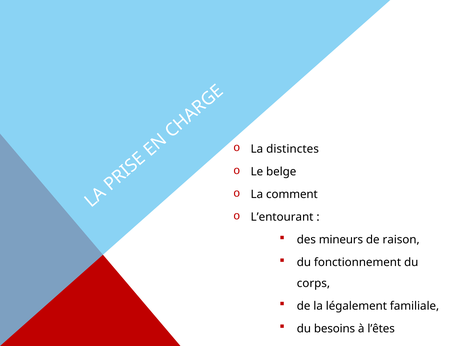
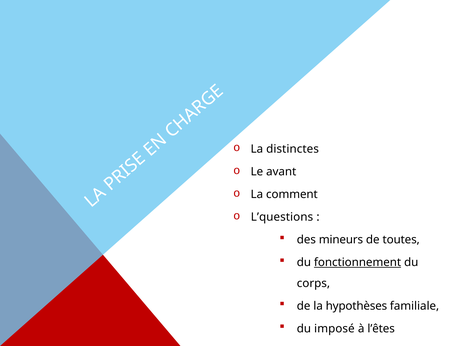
belge: belge -> avant (281, 172)
L’entourant: L’entourant -> L’questions (282, 217)
raison: raison -> toutes (401, 240)
fonctionnement underline: none -> present (358, 263)
légalement: légalement -> hypothèses (356, 306)
besoins: besoins -> imposé (334, 329)
